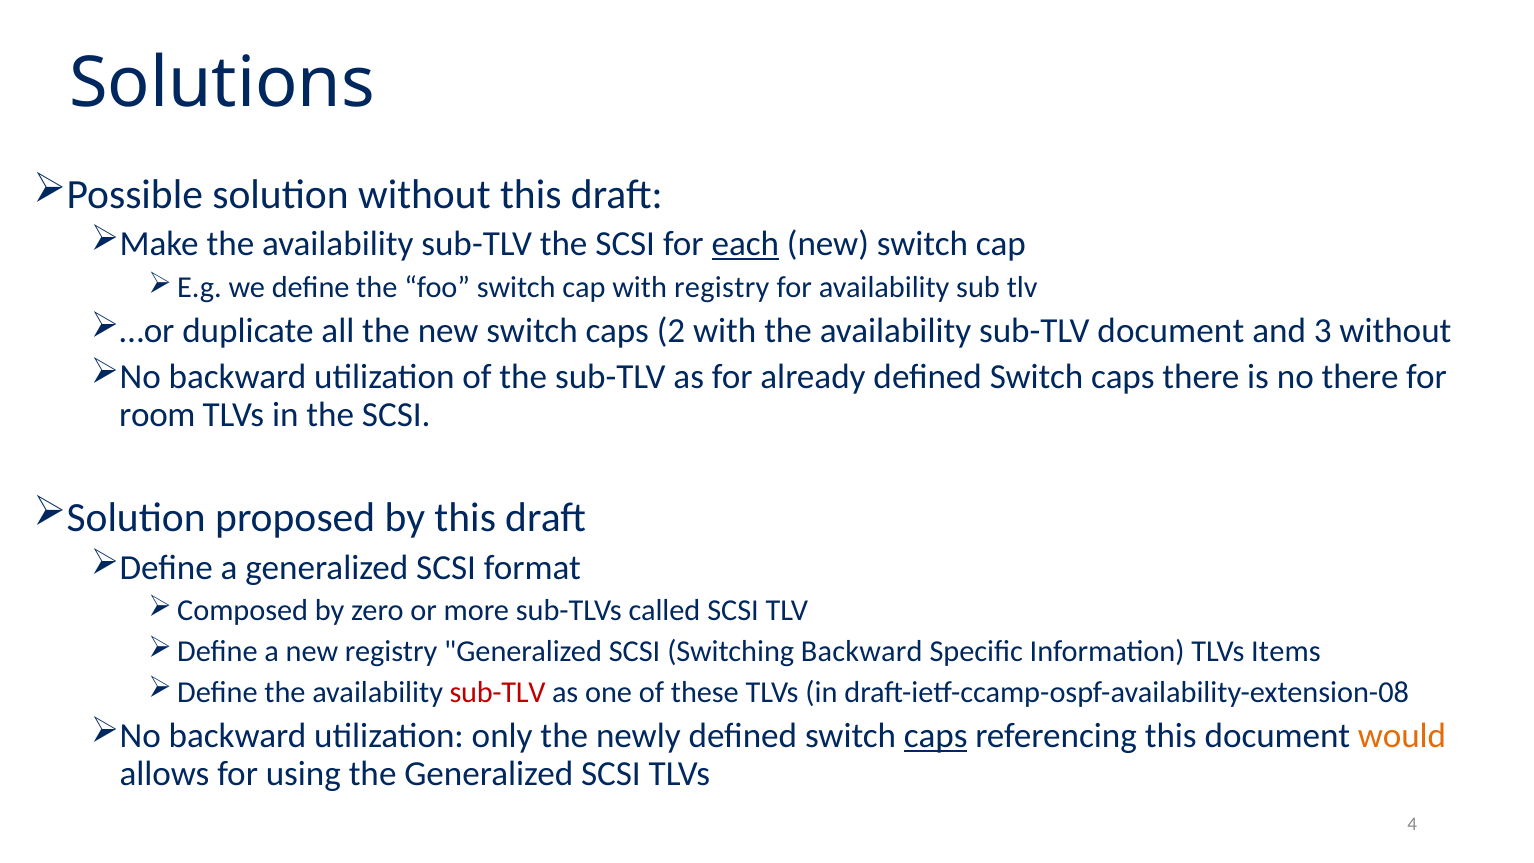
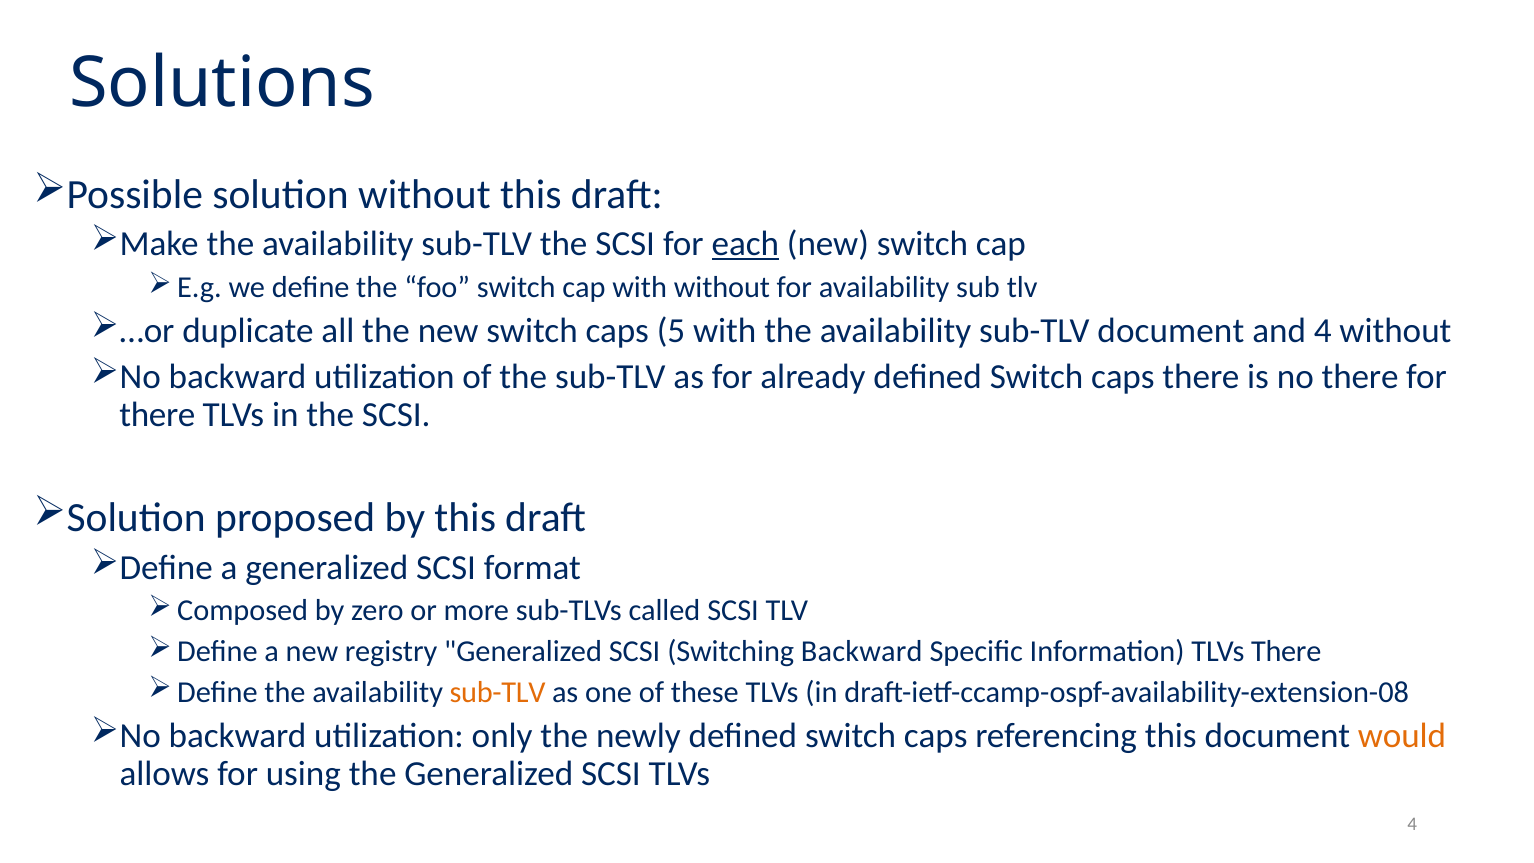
with registry: registry -> without (722, 287)
2: 2 -> 5 (671, 331)
and 3: 3 -> 4 (1323, 331)
room: room -> there (157, 415)
TLVs Items: Items -> There (1286, 651)
sub-TLV colour: red -> orange (498, 692)
caps underline: present -> none (936, 736)
